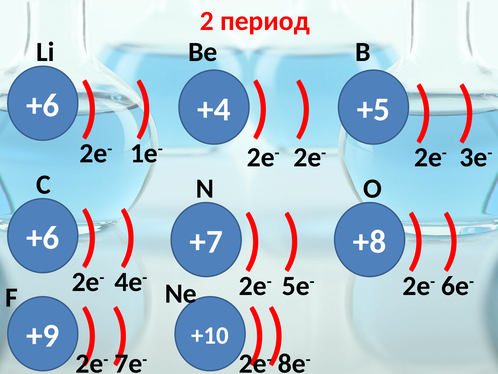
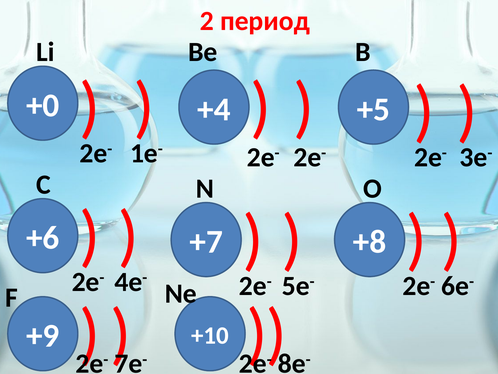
+6: +6 -> +0 (43, 105)
